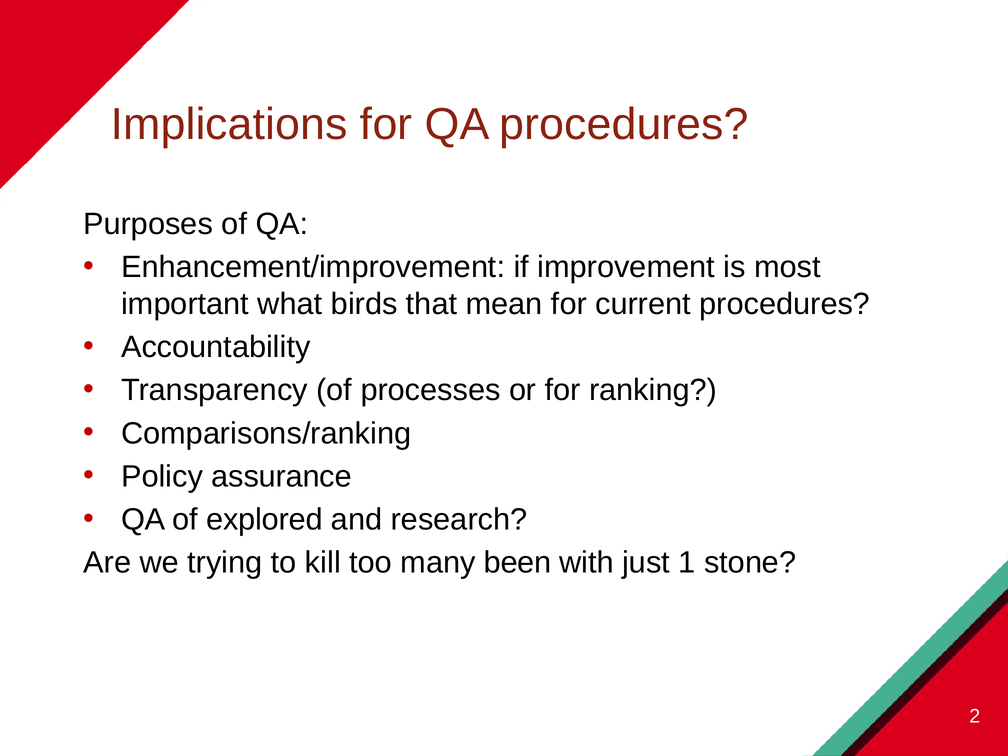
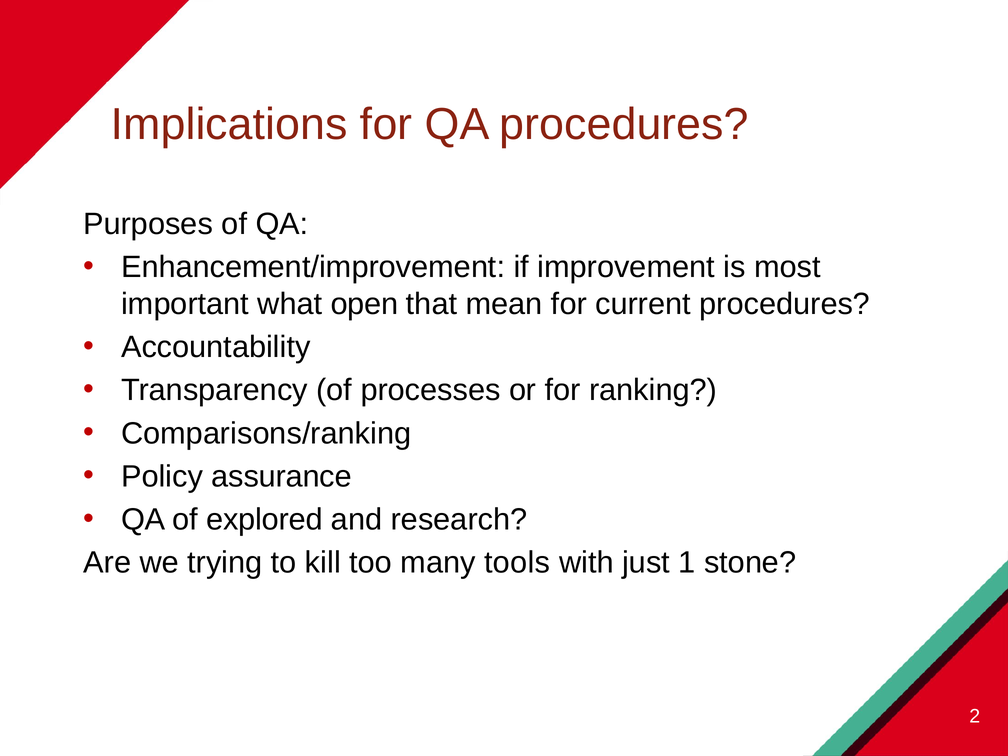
birds: birds -> open (364, 304)
been: been -> tools (517, 563)
